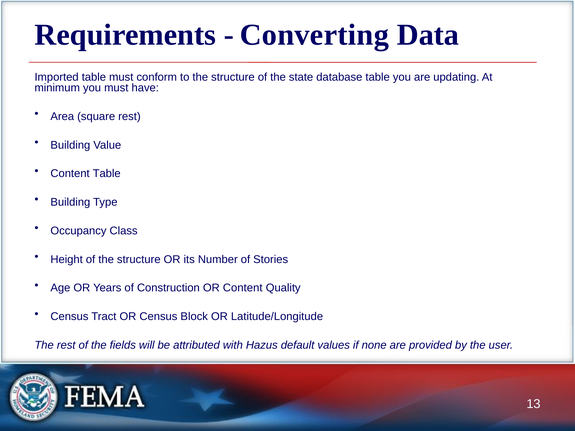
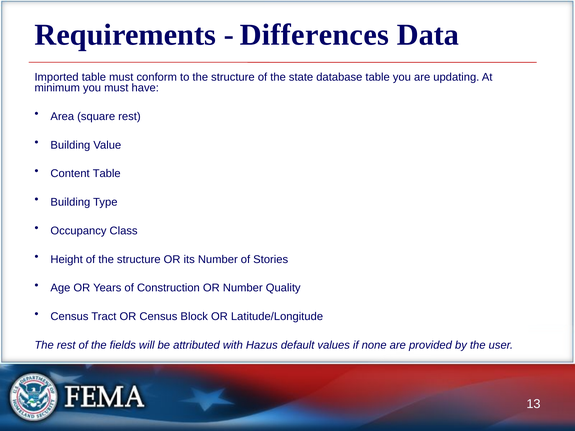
Converting: Converting -> Differences (314, 35)
OR Content: Content -> Number (243, 288)
